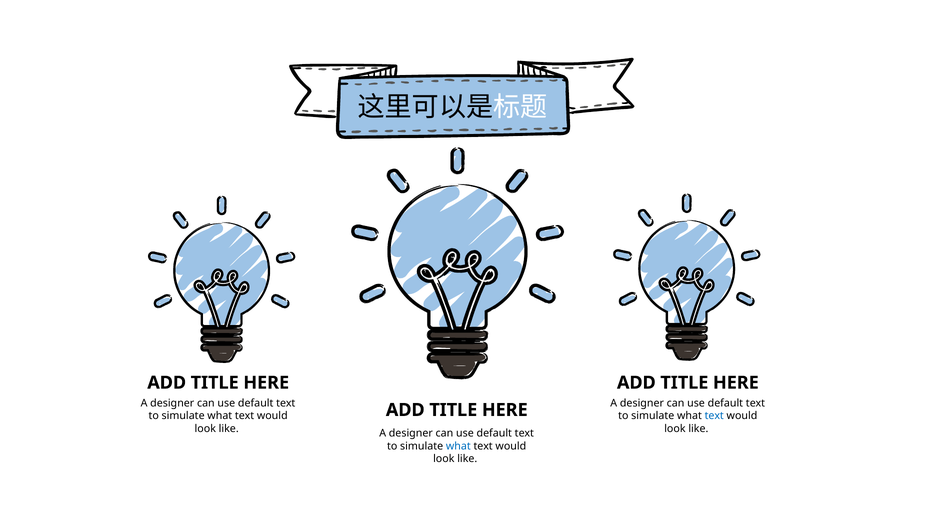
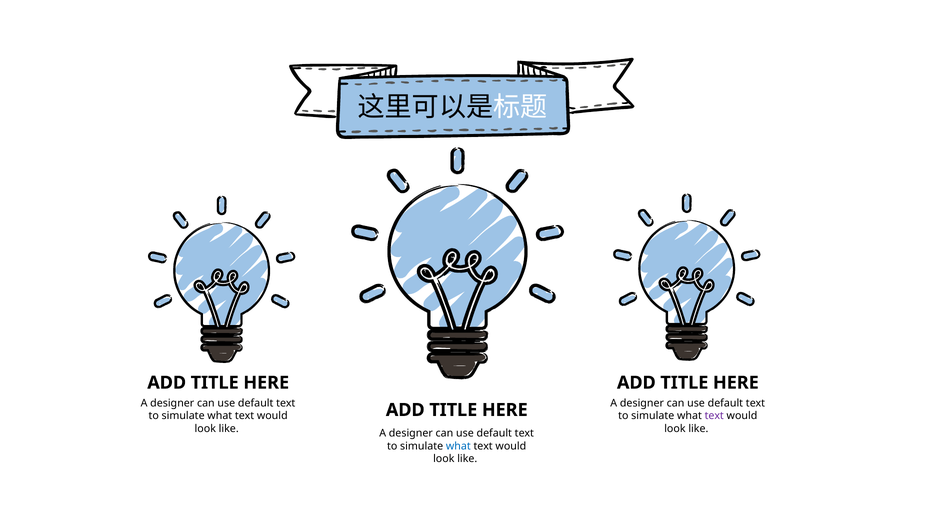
text colour: blue -> purple (714, 416)
